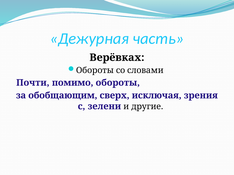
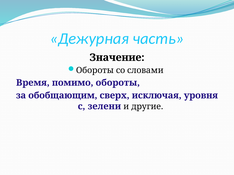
Верёвках: Верёвках -> Значение (117, 58)
Почти: Почти -> Время (33, 83)
зрения: зрения -> уровня (201, 96)
